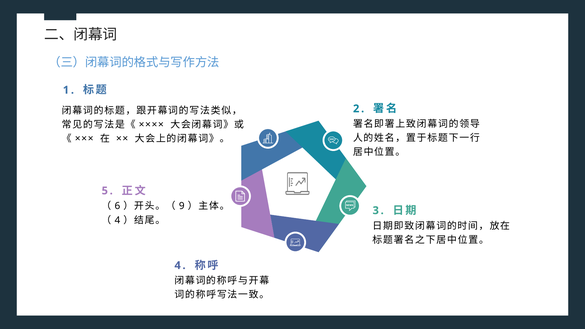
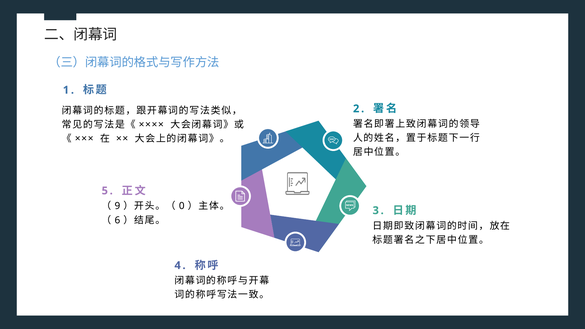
6: 6 -> 9 (117, 206)
9: 9 -> 0 (182, 206)
4: 4 -> 6 (117, 220)
